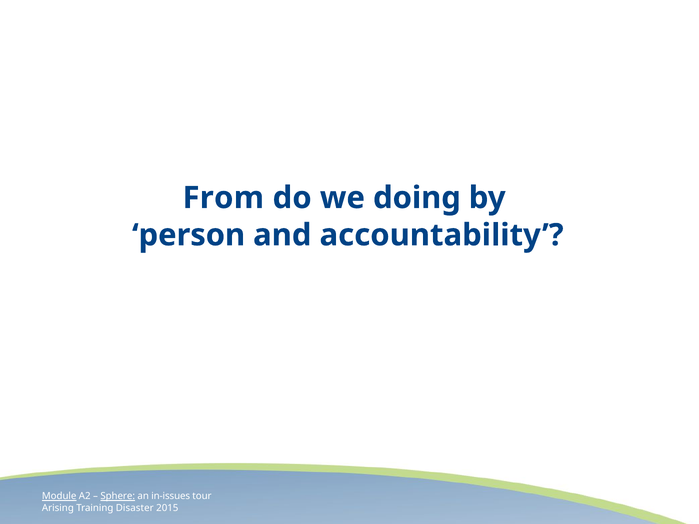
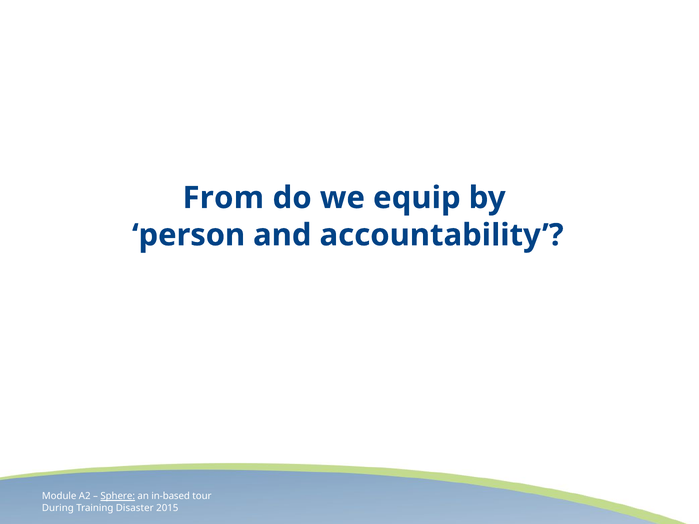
doing: doing -> equip (417, 198)
Module underline: present -> none (59, 497)
in-issues: in-issues -> in-based (171, 497)
Arising: Arising -> During (58, 508)
